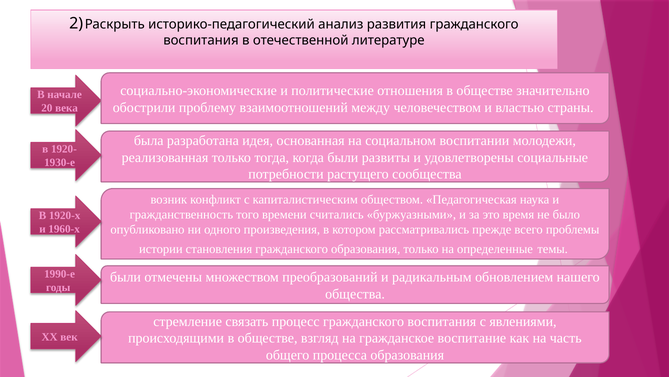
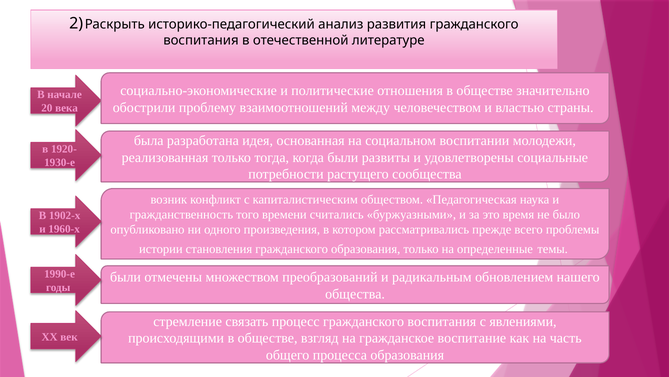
1920-х: 1920-х -> 1902-х (65, 215)
